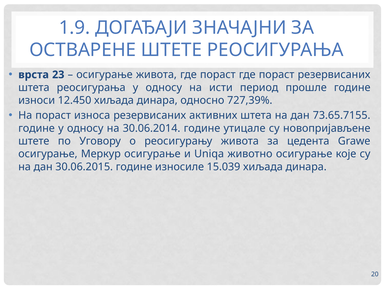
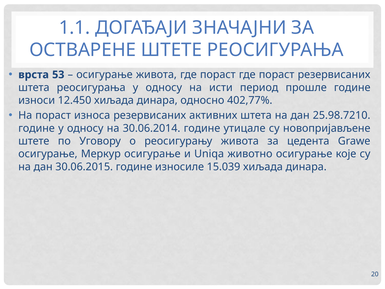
1.9: 1.9 -> 1.1 (74, 28)
23: 23 -> 53 (58, 75)
727,39%: 727,39% -> 402,77% (250, 100)
73.65.7155: 73.65.7155 -> 25.98.7210 (342, 115)
